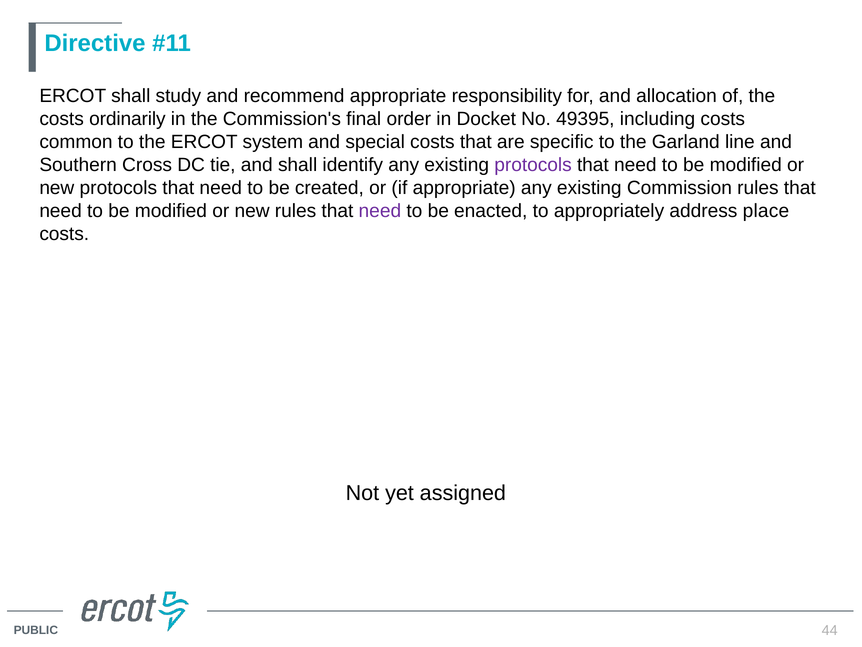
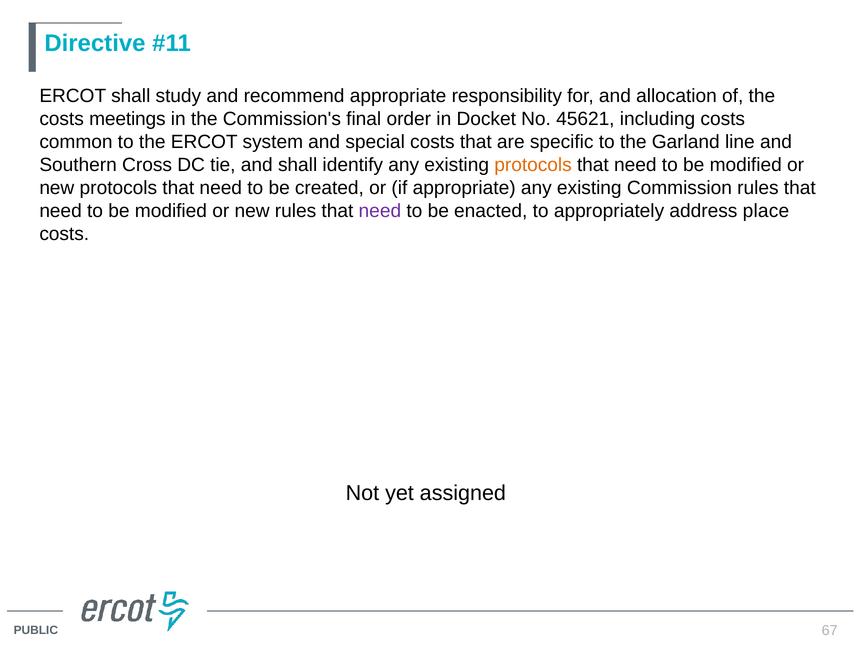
ordinarily: ordinarily -> meetings (127, 119)
49395: 49395 -> 45621 (585, 119)
protocols colour: purple -> orange (533, 165)
44: 44 -> 67 (830, 630)
